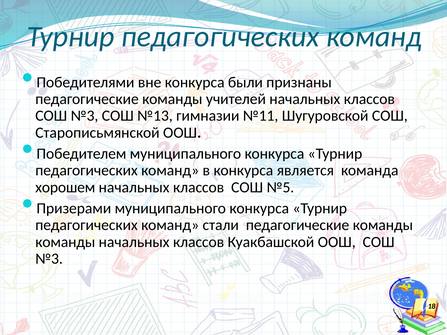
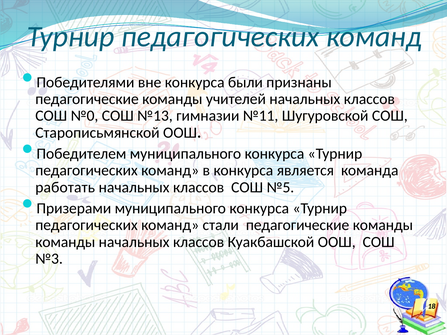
№3: №3 -> №0 (85, 116)
хорошем: хорошем -> работать (65, 187)
